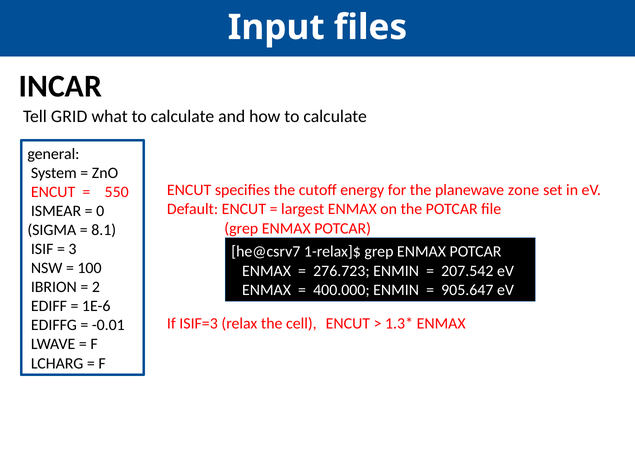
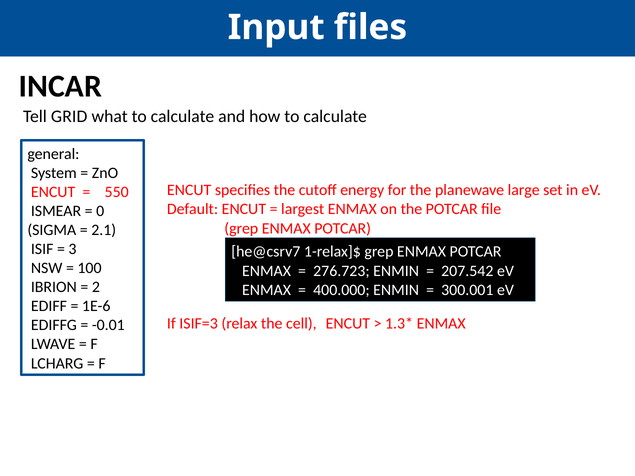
zone: zone -> large (524, 190)
8.1: 8.1 -> 2.1 (104, 230)
905.647: 905.647 -> 300.001 (467, 290)
